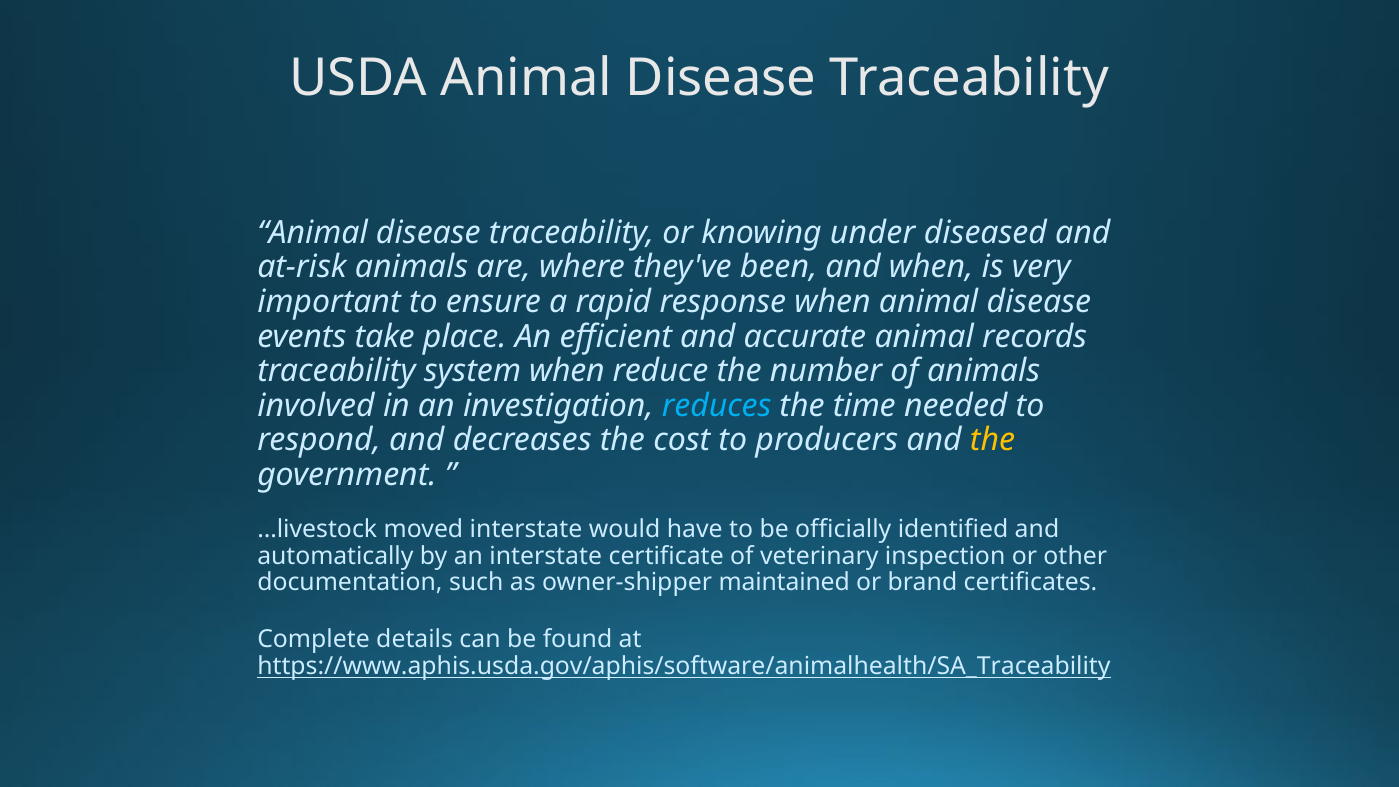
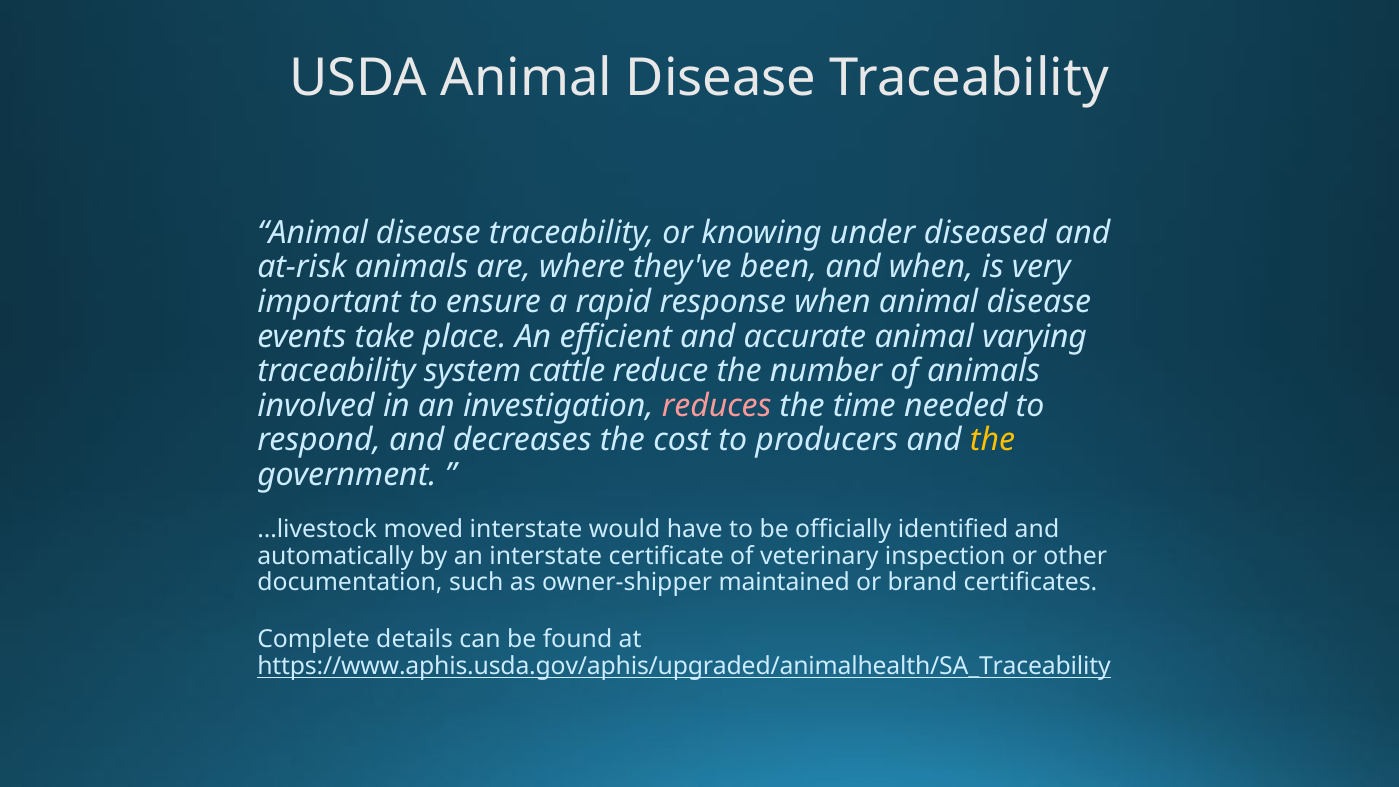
records: records -> varying (1035, 336)
system when: when -> cattle (567, 371)
reduces colour: light blue -> pink (717, 406)
https://www.aphis.usda.gov/aphis/software/animalhealth/SA_Traceability: https://www.aphis.usda.gov/aphis/software/animalhealth/SA_Traceability -> https://www.aphis.usda.gov/aphis/upgraded/animalhealth/SA_Traceability (684, 666)
